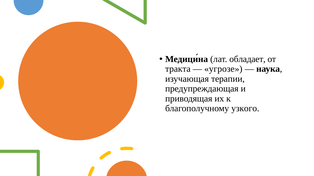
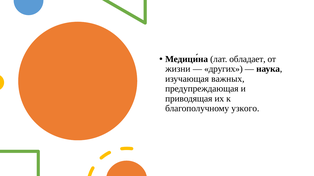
тракта: тракта -> жизни (178, 69)
угрозе: угрозе -> других (223, 69)
терапии: терапии -> важных (228, 79)
